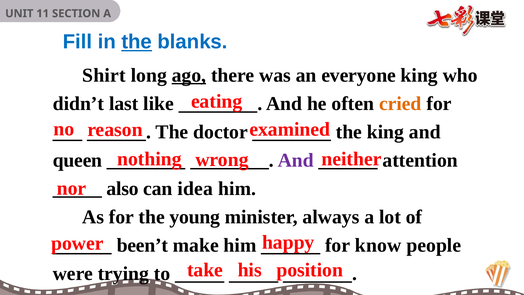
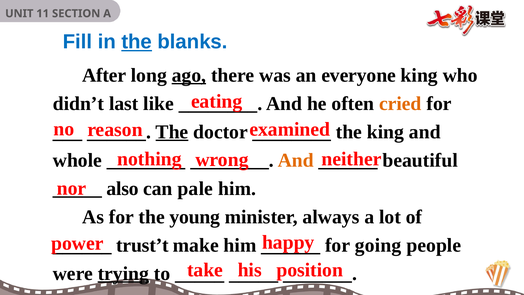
Shirt: Shirt -> After (104, 75)
The underline: none -> present (172, 132)
queen: queen -> whole (77, 160)
And colour: purple -> orange (296, 160)
attention: attention -> beautiful (420, 160)
idea: idea -> pale (195, 188)
been’t: been’t -> trust’t (142, 245)
know: know -> going (378, 245)
trying underline: none -> present (123, 273)
